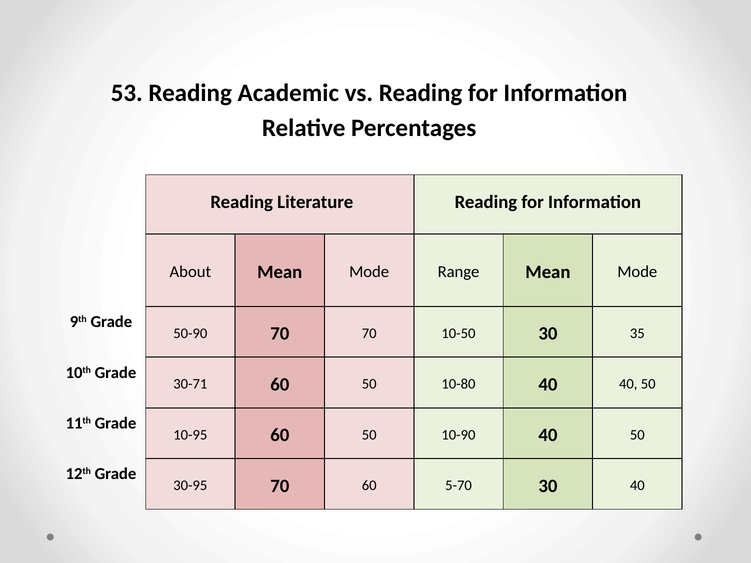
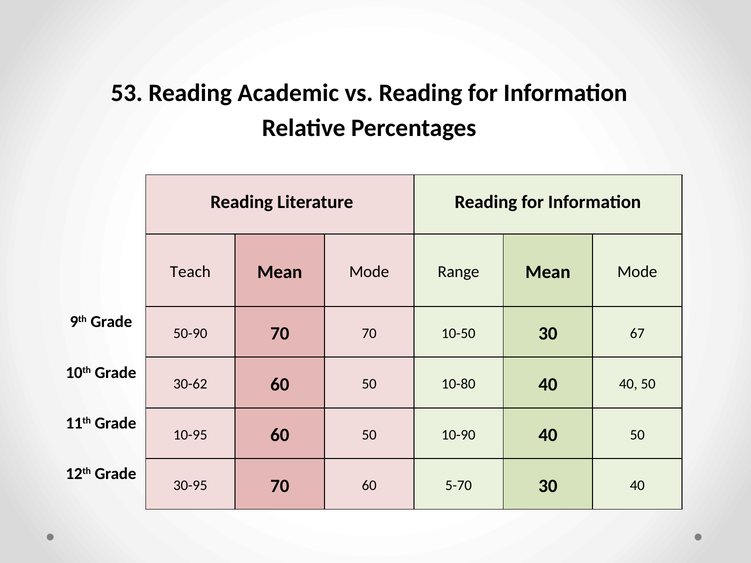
About: About -> Teach (190, 272)
35: 35 -> 67 (637, 333)
30-71: 30-71 -> 30-62 (190, 384)
